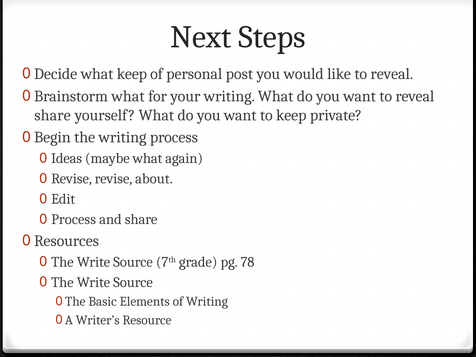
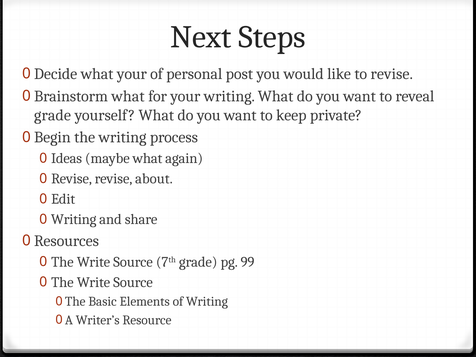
what keep: keep -> your (132, 74)
like to reveal: reveal -> revise (392, 74)
share: share -> grade (53, 115)
Process: Process -> Writing (74, 219)
78: 78 -> 99 (248, 262)
